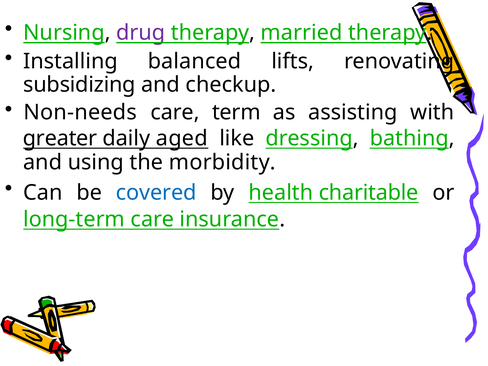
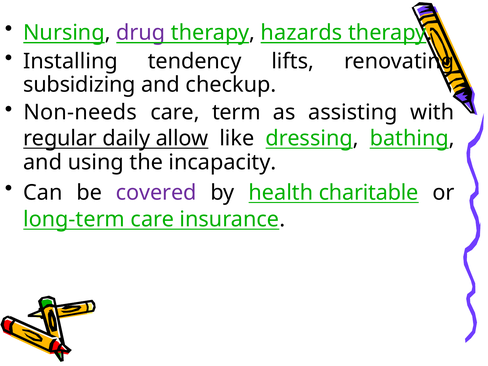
married: married -> hazards (301, 33)
balanced: balanced -> tendency (195, 61)
greater: greater -> regular (60, 138)
aged: aged -> allow (182, 138)
morbidity: morbidity -> incapacity (222, 162)
covered colour: blue -> purple (156, 193)
